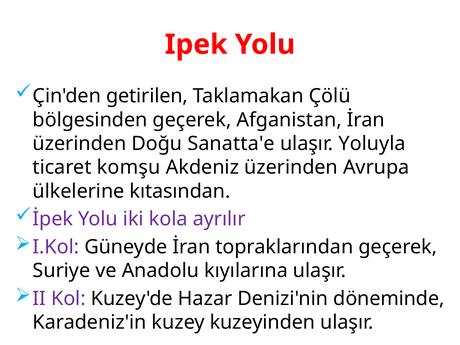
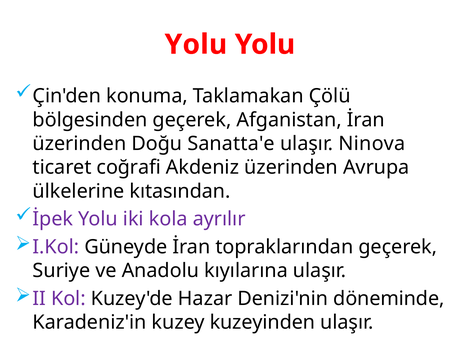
Ipek: Ipek -> Yolu (196, 45)
getirilen: getirilen -> konuma (147, 96)
Yoluyla: Yoluyla -> Ninova (372, 144)
komşu: komşu -> coğrafi (129, 167)
